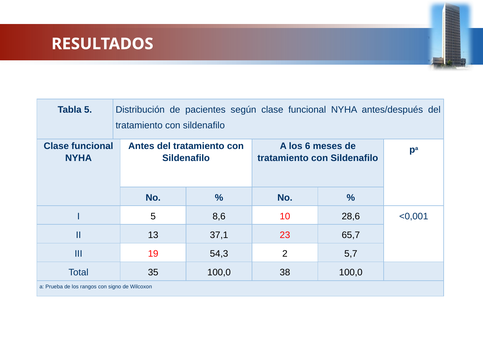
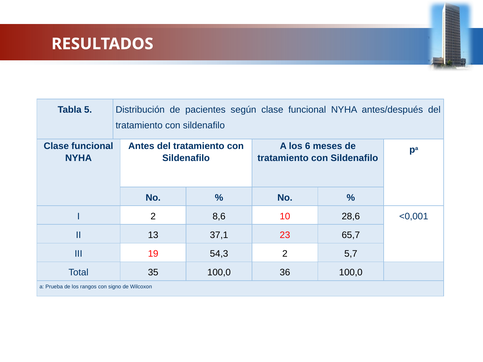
I 5: 5 -> 2 (153, 216)
38: 38 -> 36 (285, 273)
